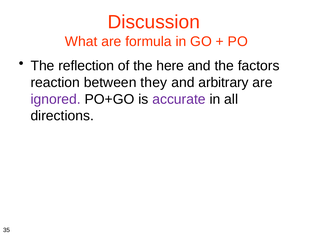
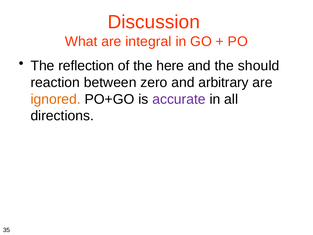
formula: formula -> integral (148, 41)
factors: factors -> should (259, 66)
they: they -> zero (154, 82)
ignored colour: purple -> orange (56, 99)
